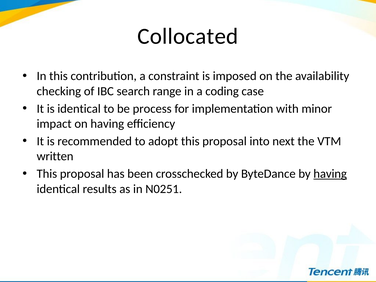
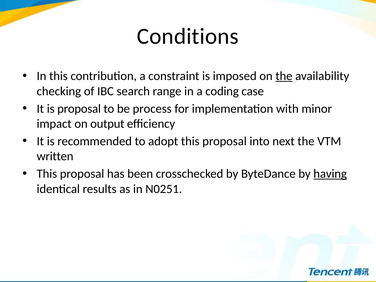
Collocated: Collocated -> Conditions (188, 36)
the underline: none -> present (284, 76)
is identical: identical -> proposal (79, 109)
on having: having -> output (107, 124)
